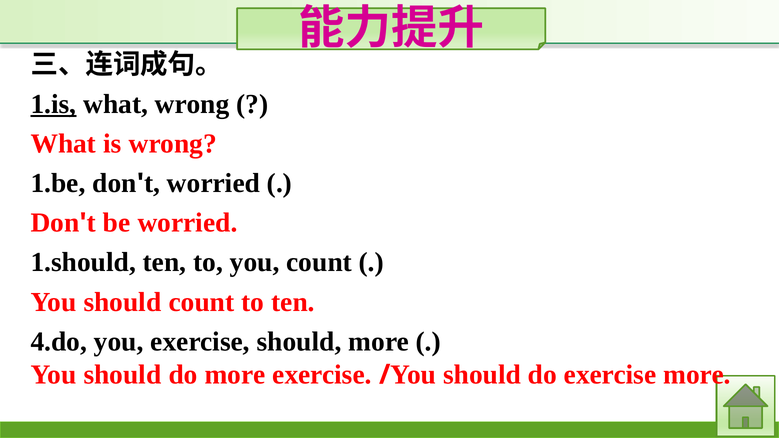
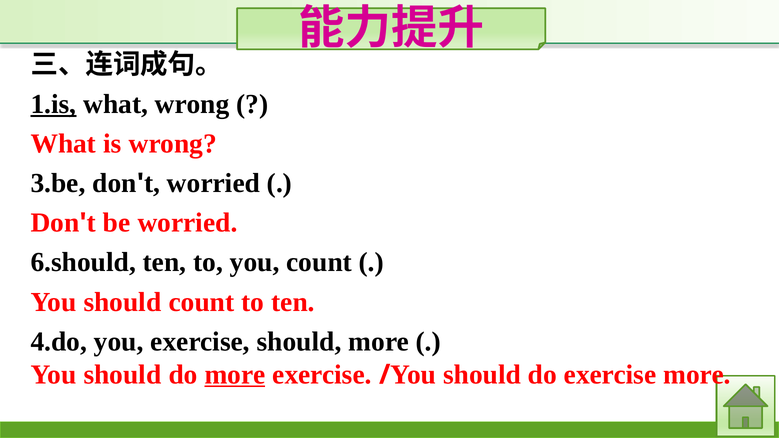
1.be: 1.be -> 3.be (58, 183)
1.should: 1.should -> 6.should (83, 262)
more underline: none -> present (235, 375)
